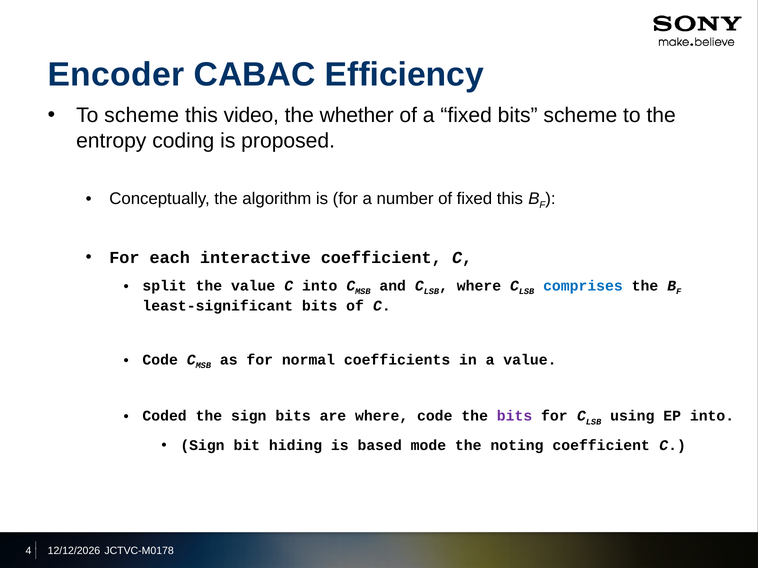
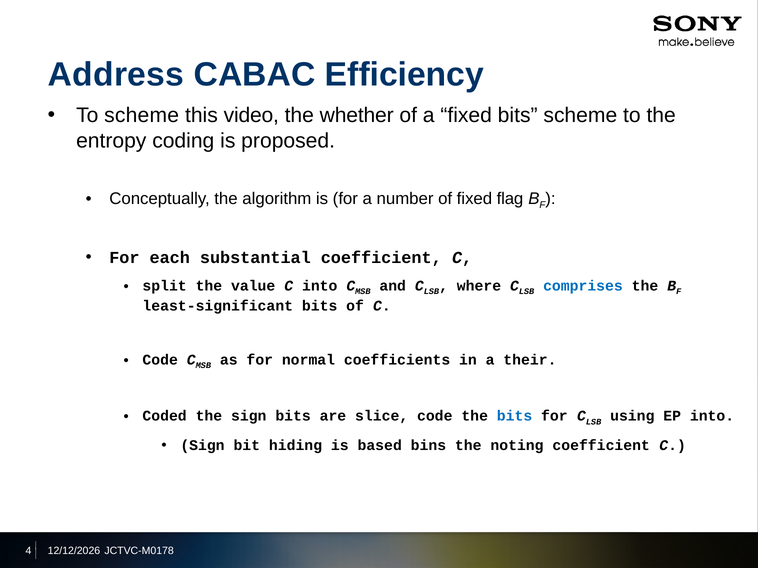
Encoder: Encoder -> Address (116, 75)
fixed this: this -> flag (510, 199)
interactive: interactive -> substantial (255, 258)
a value: value -> their (530, 360)
are where: where -> slice (382, 416)
bits colour: purple -> blue (515, 416)
mode: mode -> bins (428, 446)
